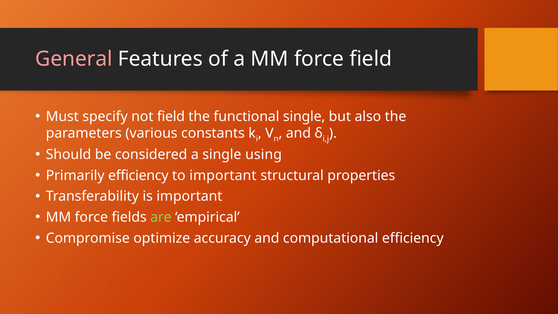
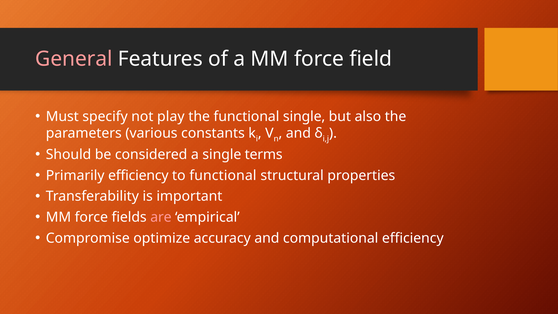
not field: field -> play (171, 116)
using: using -> terms (264, 155)
to important: important -> functional (223, 175)
are colour: light green -> pink (161, 217)
